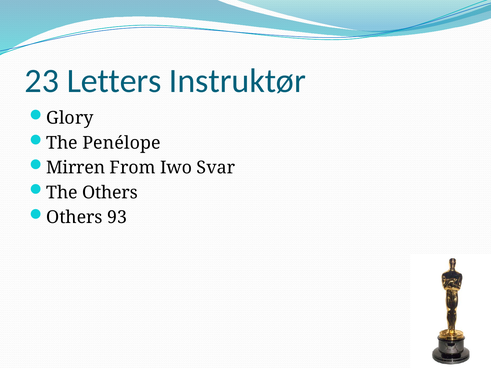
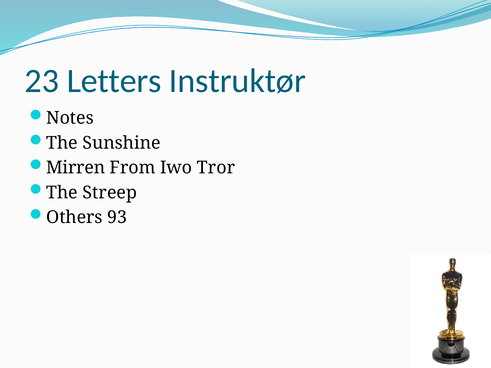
Glory: Glory -> Notes (70, 118)
Penélope: Penélope -> Sunshine (122, 143)
Svar: Svar -> Tror (216, 168)
The Others: Others -> Streep (110, 193)
